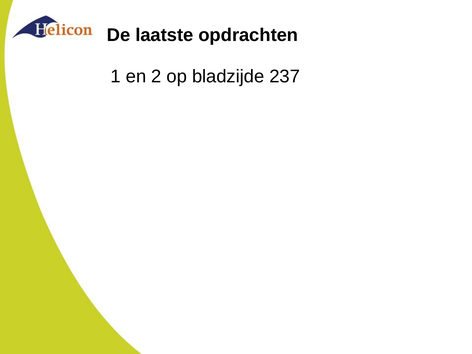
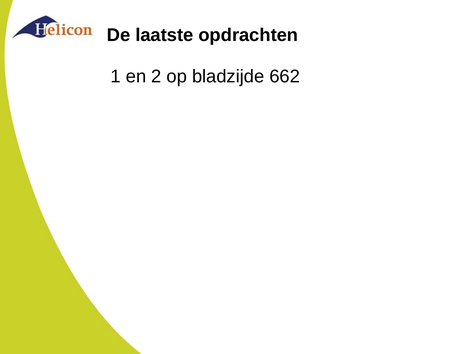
237: 237 -> 662 (285, 76)
